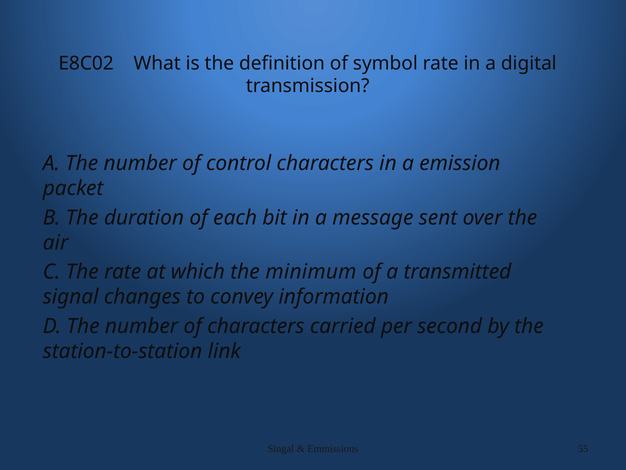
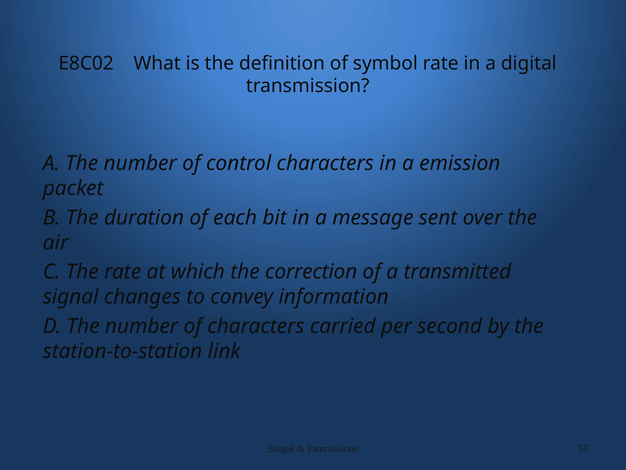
minimum: minimum -> correction (311, 272)
